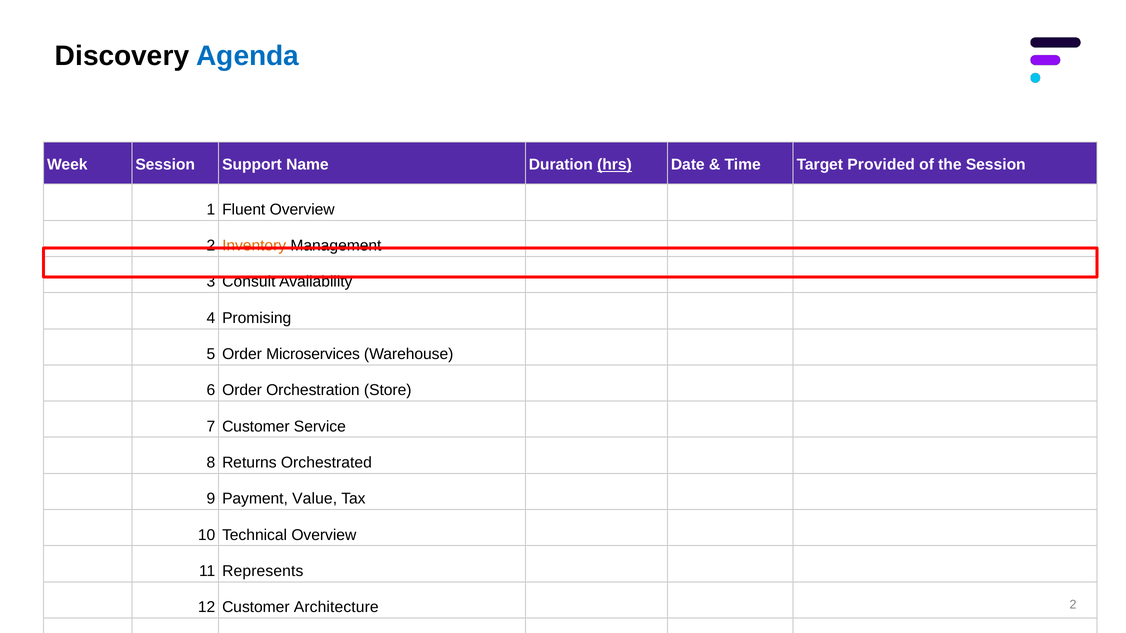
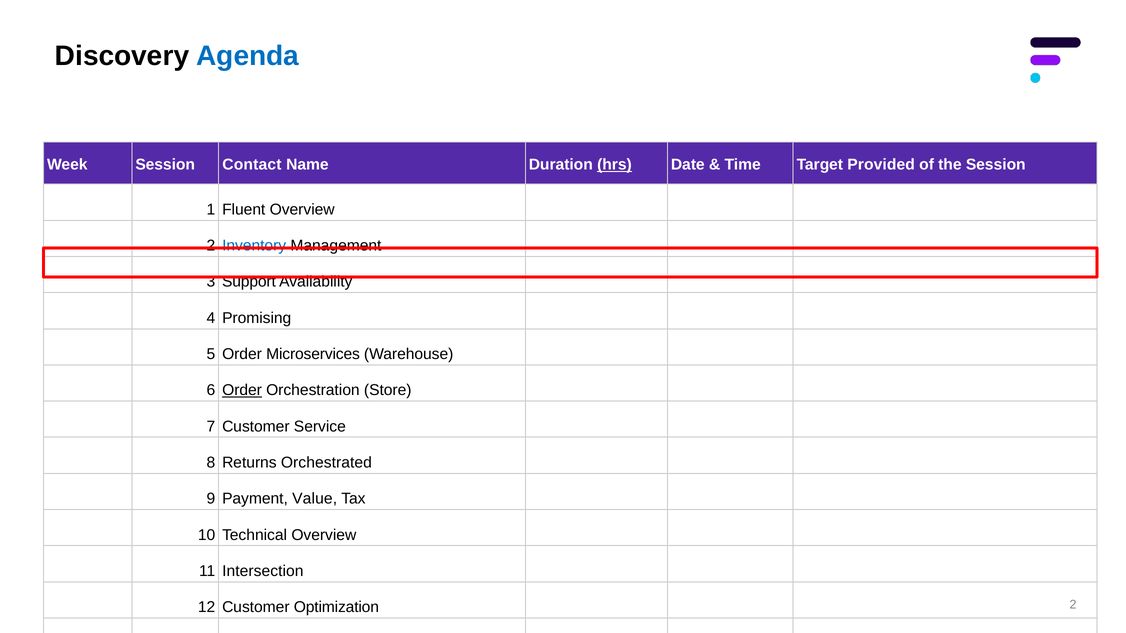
Support: Support -> Contact (252, 165)
Inventory colour: orange -> blue (254, 246)
Consult: Consult -> Support (249, 282)
Order underline: none -> present (242, 390)
Represents: Represents -> Intersection (263, 571)
Architecture: Architecture -> Optimization (336, 608)
